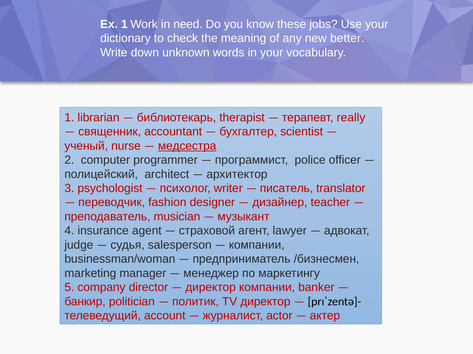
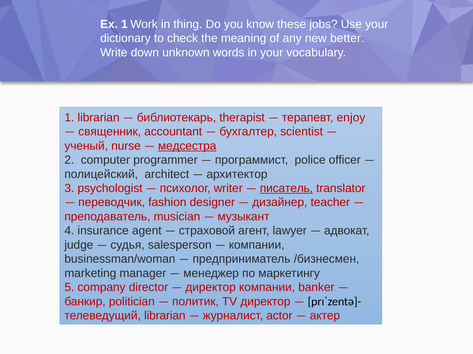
need: need -> thing (188, 24)
really: really -> enjoy (351, 118)
писатель underline: none -> present (286, 189)
account: account -> librarian (165, 316)
